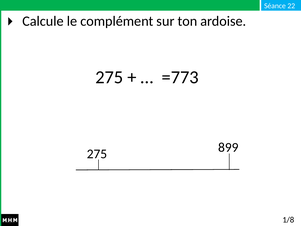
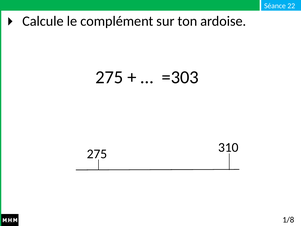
=773: =773 -> =303 (180, 77)
899: 899 -> 310 (228, 147)
